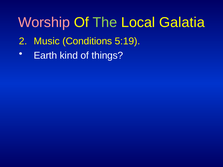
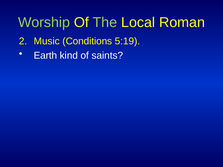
Worship colour: pink -> light green (44, 22)
Galatia: Galatia -> Roman (182, 22)
things: things -> saints (107, 56)
